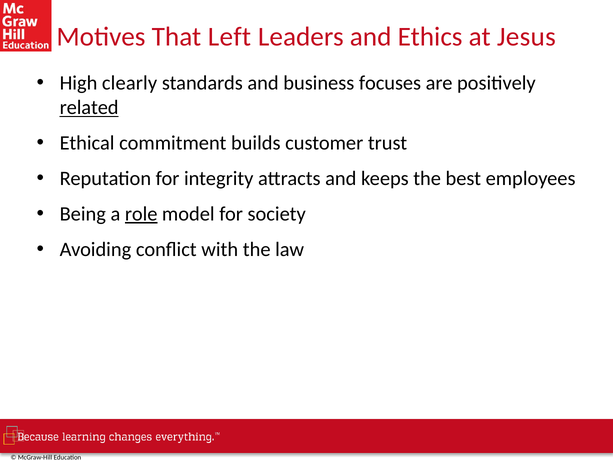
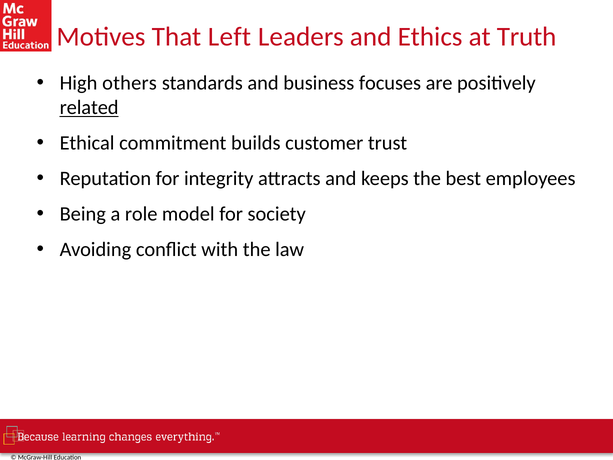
Jesus: Jesus -> Truth (527, 37)
clearly: clearly -> others (130, 83)
role underline: present -> none (141, 214)
